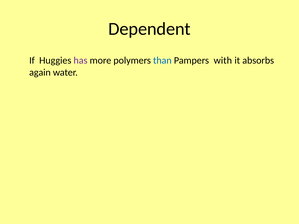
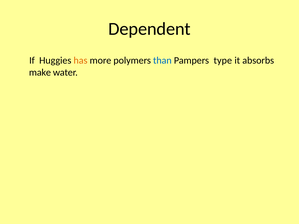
has colour: purple -> orange (80, 61)
with: with -> type (223, 61)
again: again -> make (40, 72)
